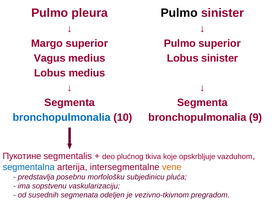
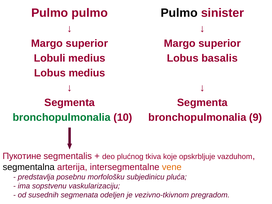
Pulmo pleura: pleura -> pulmo (90, 13)
Pulmo: Pulmo -> Margo (180, 43)
Vagus: Vagus -> Lobuli (50, 58)
Lobus sinister: sinister -> basalis (220, 58)
bronchopulmonalia colour: blue -> green (62, 117)
segmentalna colour: blue -> black (29, 167)
